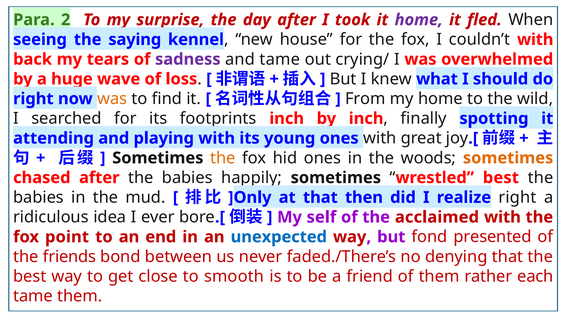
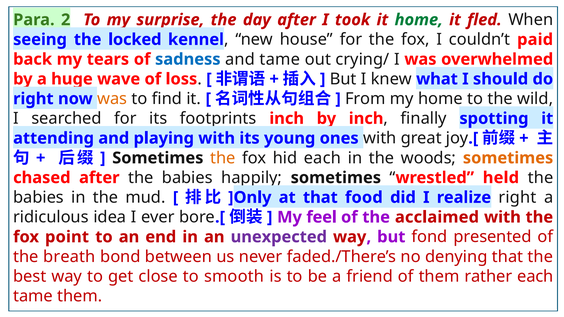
home colour: purple -> green (419, 20)
saying: saying -> locked (135, 40)
couldn’t with: with -> paid (535, 40)
sadness colour: purple -> blue (188, 59)
hid ones: ones -> each (322, 158)
best: best -> held (501, 178)
then: then -> food (364, 198)
self: self -> feel (322, 217)
unexpected colour: blue -> purple (279, 237)
friends: friends -> breath (69, 257)
